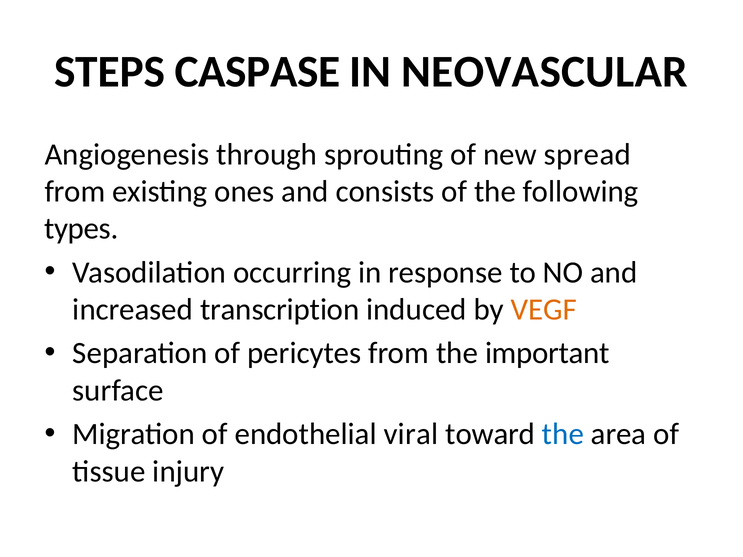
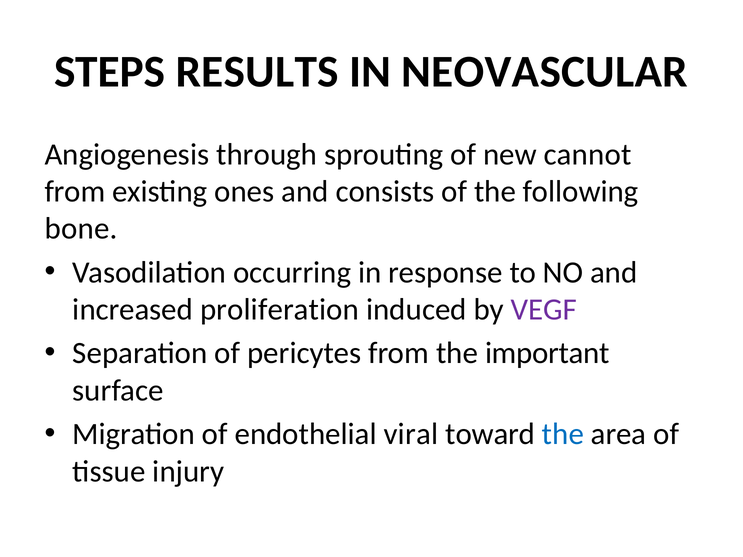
CASPASE: CASPASE -> RESULTS (257, 72)
spread: spread -> cannot (588, 154)
types: types -> bone (81, 229)
transcription: transcription -> proliferation (280, 310)
VEGF colour: orange -> purple (544, 310)
